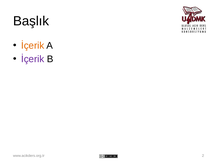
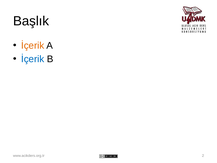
İçerik colour: purple -> blue (33, 59)
